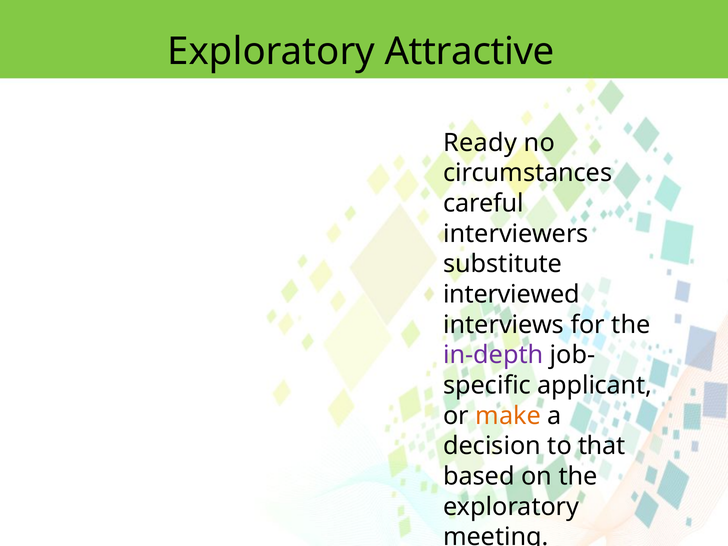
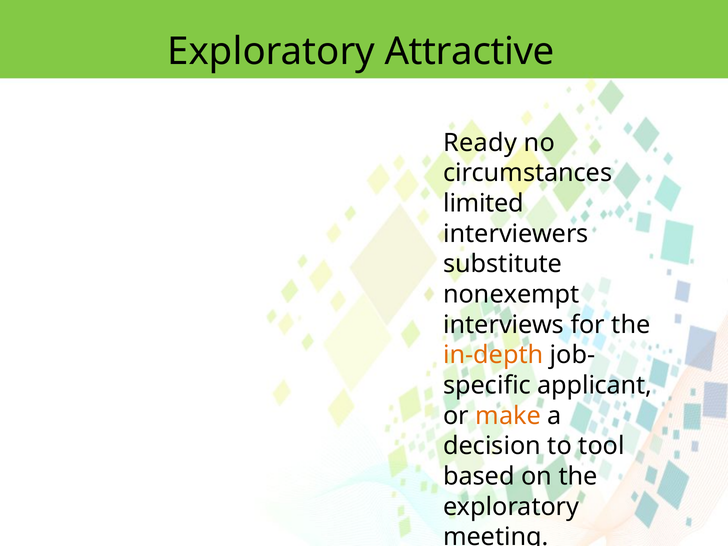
careful: careful -> limited (484, 203)
interviewed: interviewed -> nonexempt (511, 294)
in-depth colour: purple -> orange (493, 355)
that: that -> tool (602, 446)
